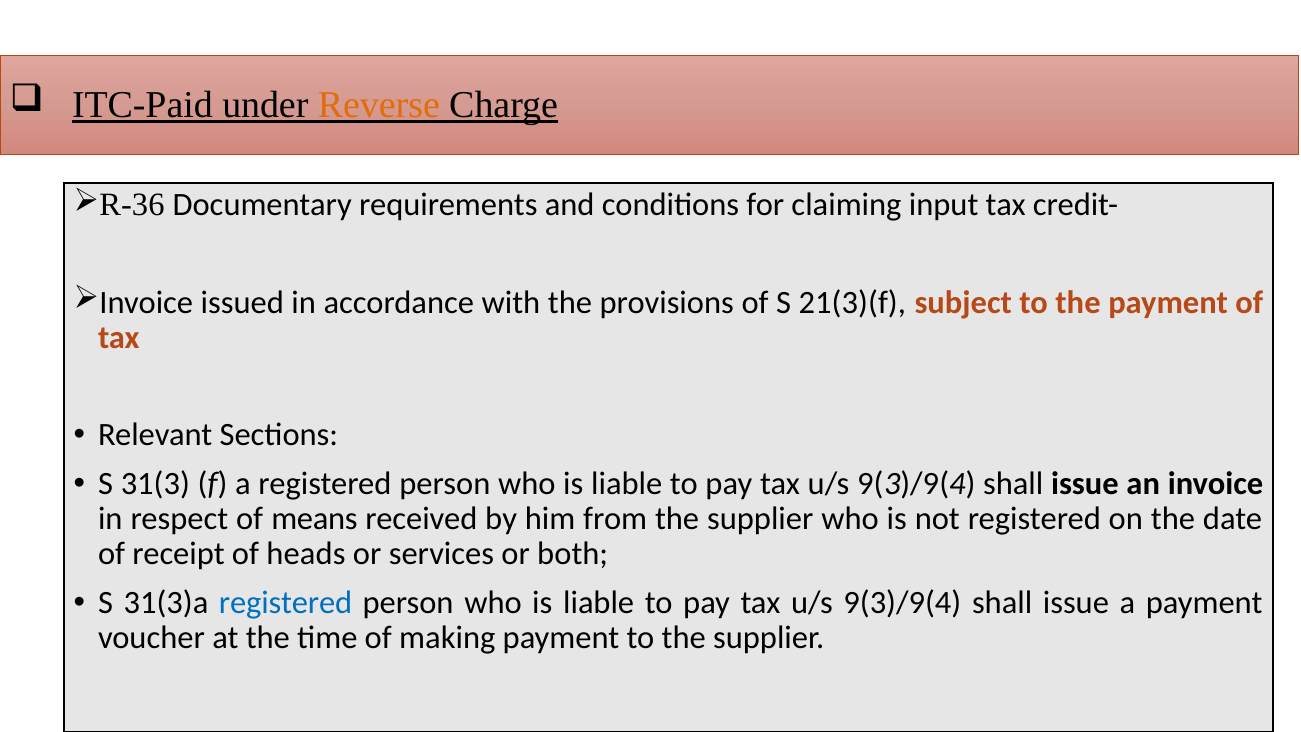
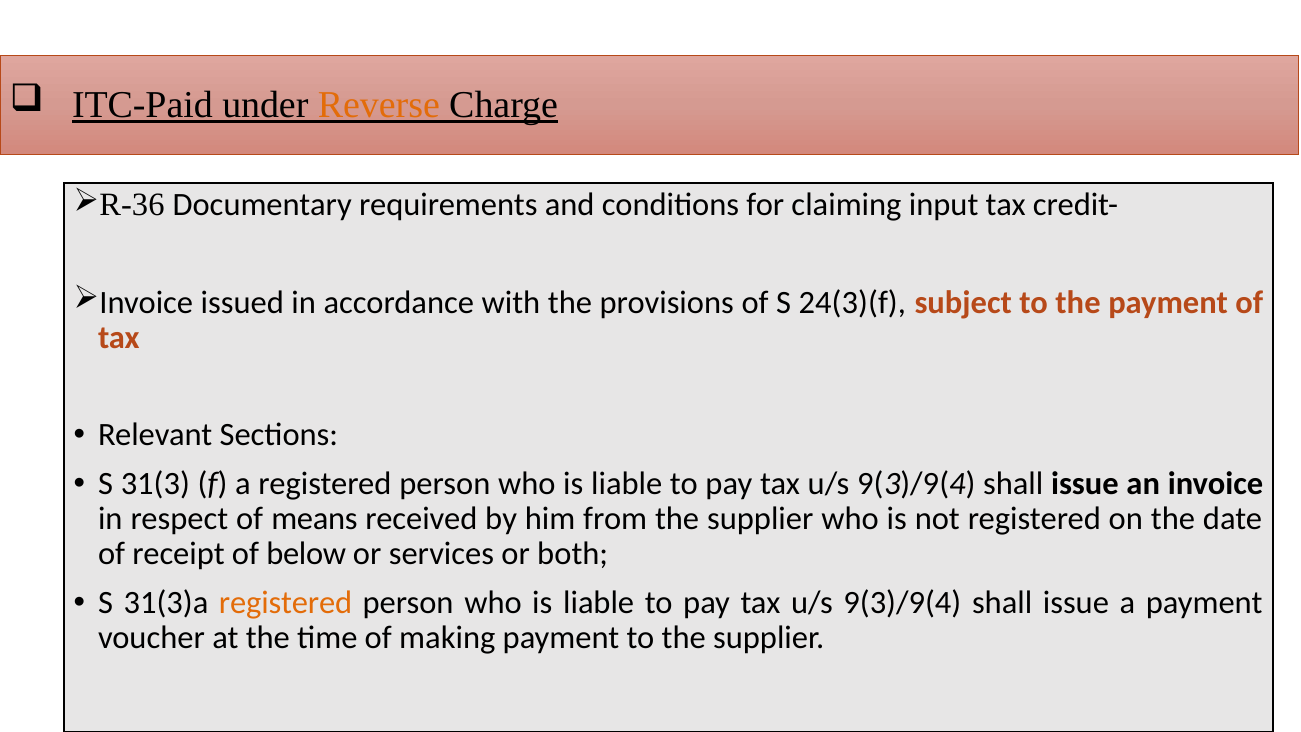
21(3)(f: 21(3)(f -> 24(3)(f (852, 302)
heads: heads -> below (306, 554)
registered colour: blue -> orange (286, 602)
